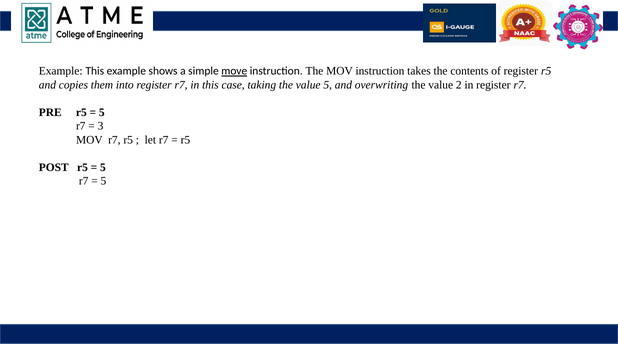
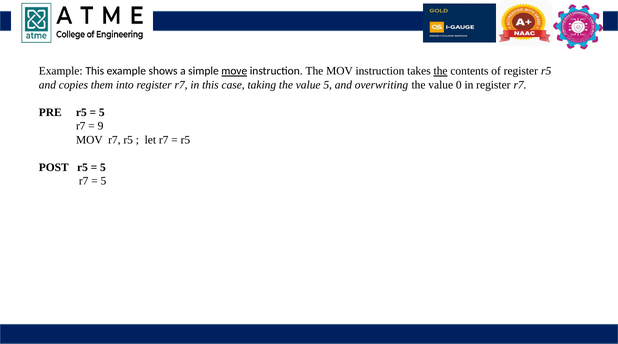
the underline: none -> present (441, 71)
2: 2 -> 0 (459, 85)
3: 3 -> 9 (101, 126)
